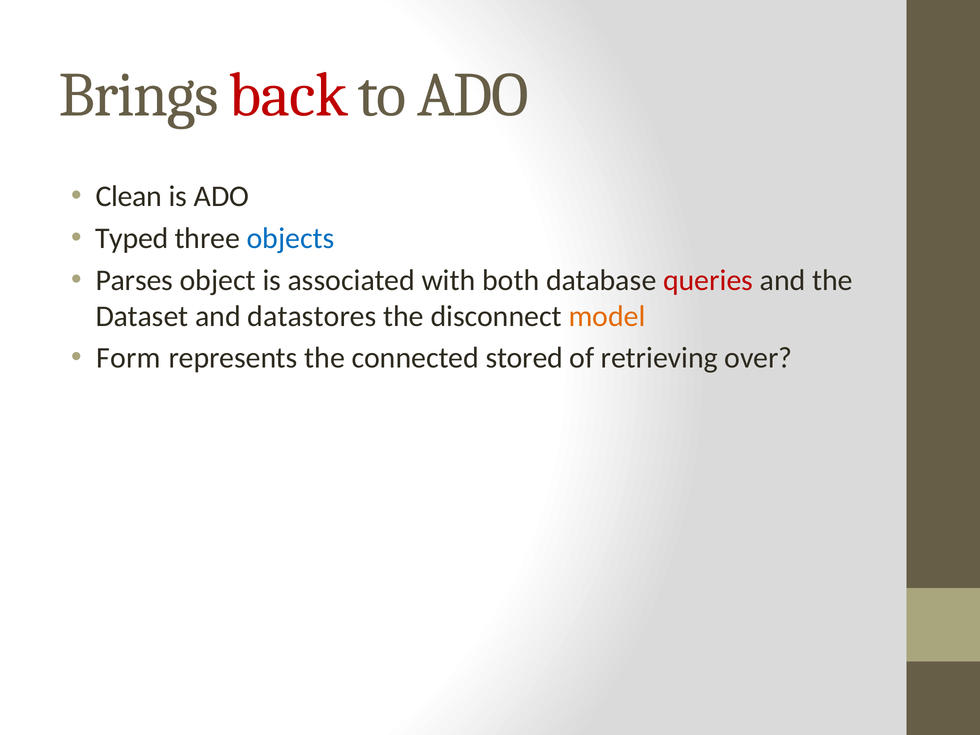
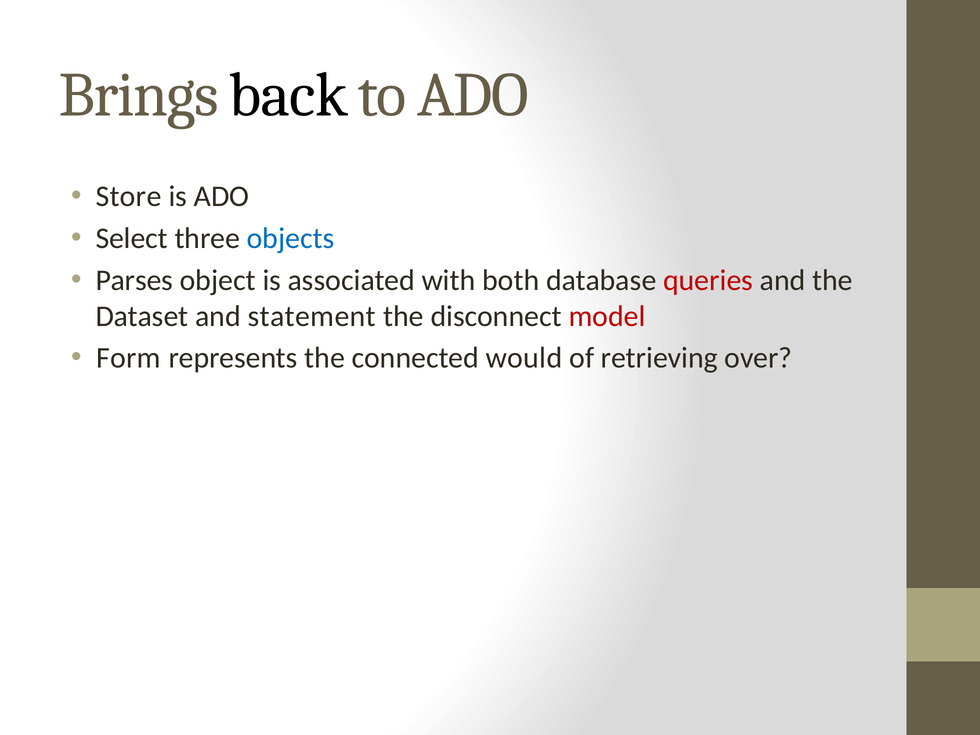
back colour: red -> black (288, 95)
Clean: Clean -> Store (129, 196)
Typed: Typed -> Select (132, 238)
datastores: datastores -> statement (312, 316)
model colour: orange -> red (607, 316)
stored: stored -> would (524, 358)
